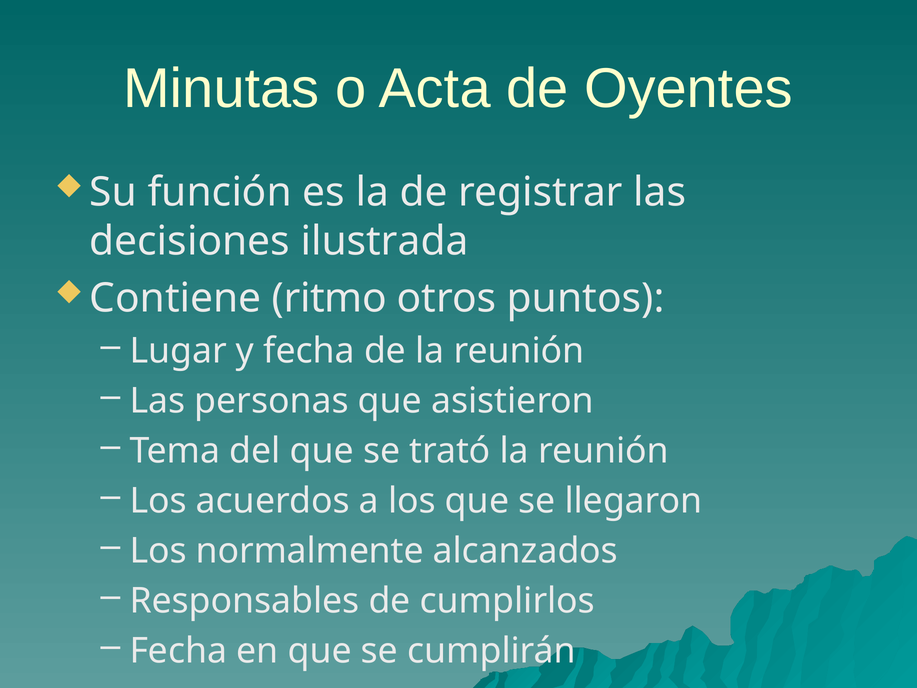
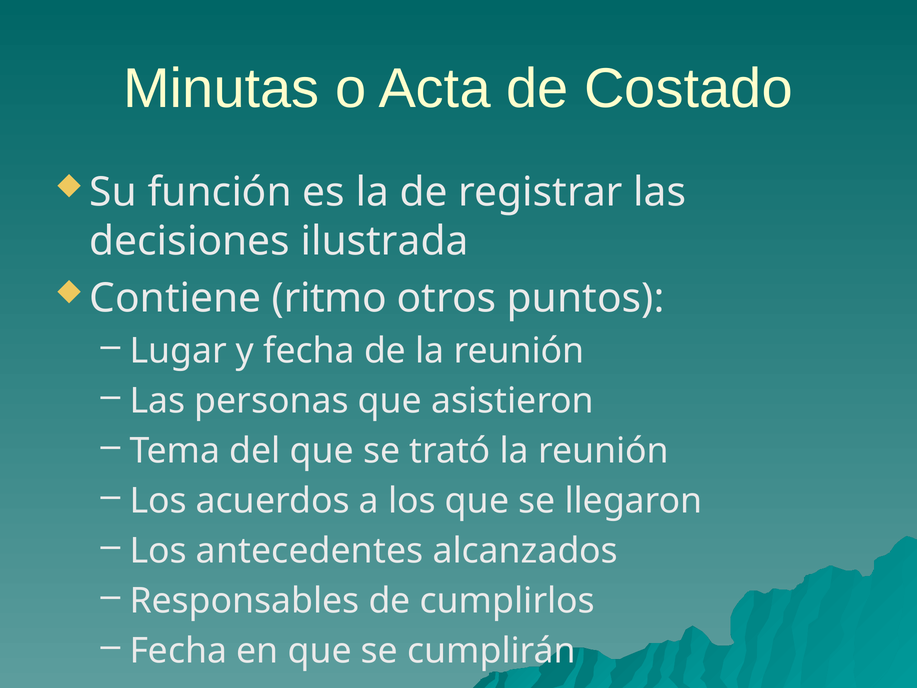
Oyentes: Oyentes -> Costado (688, 89)
normalmente: normalmente -> antecedentes (310, 551)
